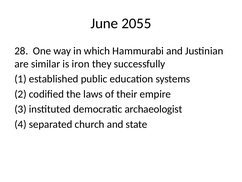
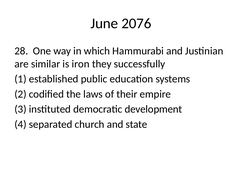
2055: 2055 -> 2076 (136, 23)
archaeologist: archaeologist -> development (153, 109)
